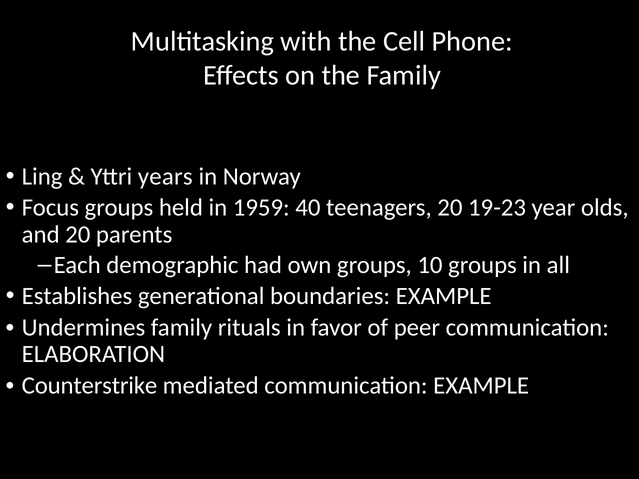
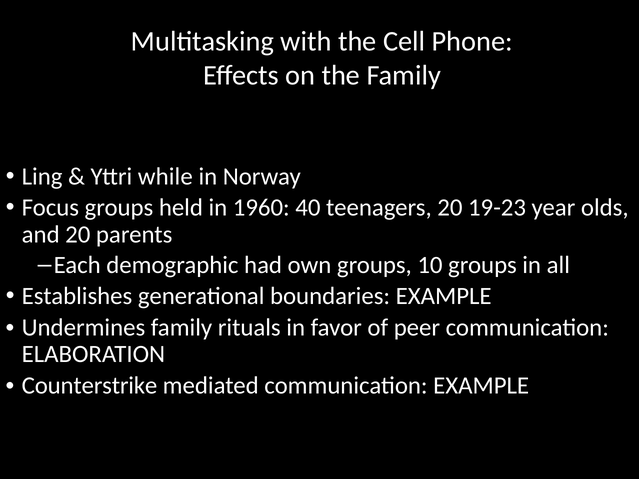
years: years -> while (165, 176)
1959: 1959 -> 1960 (261, 208)
